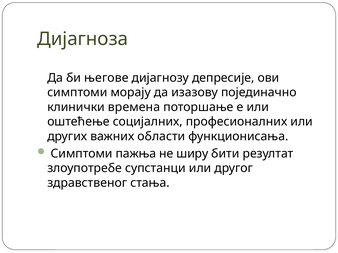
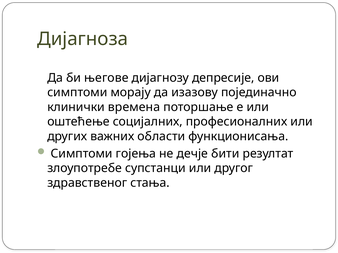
пажња: пажња -> гојења (136, 154)
ширу: ширу -> дечје (192, 154)
